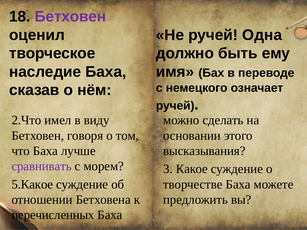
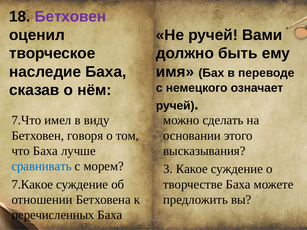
Одна: Одна -> Вами (262, 35)
2.Что: 2.Что -> 7.Что (26, 120)
сравнивать colour: purple -> blue (42, 166)
5.Какое: 5.Какое -> 7.Какое (32, 185)
